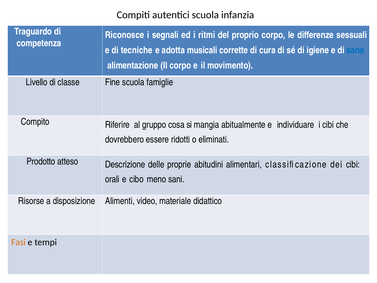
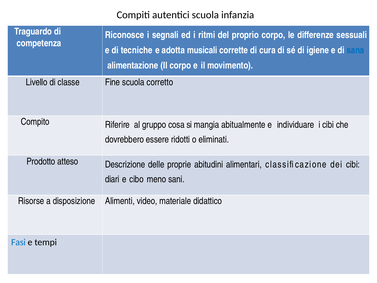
famiglie: famiglie -> corretto (160, 82)
orali: orali -> diari (112, 179)
Fasi colour: orange -> blue (18, 242)
